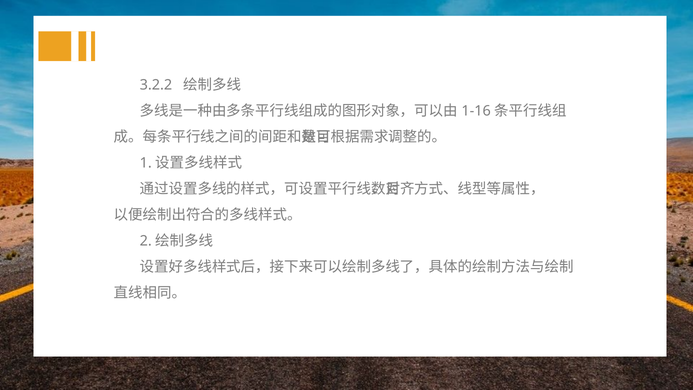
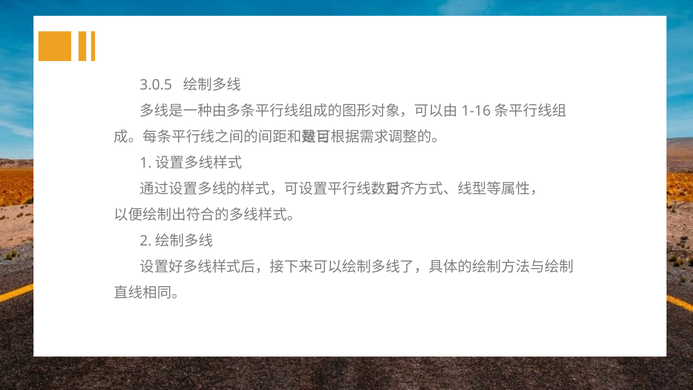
3.2.2: 3.2.2 -> 3.0.5 (156, 85)
